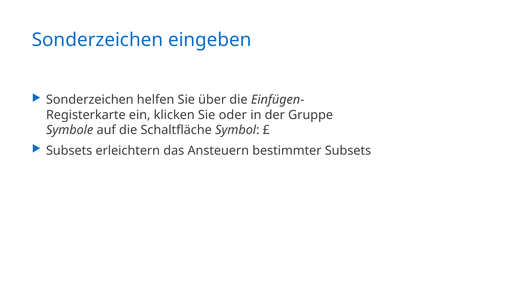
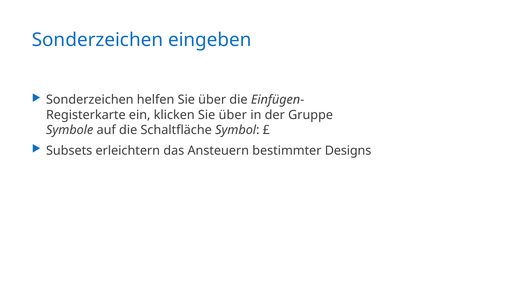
klicken Sie oder: oder -> über (233, 115)
bestimmter Subsets: Subsets -> Designs (348, 151)
